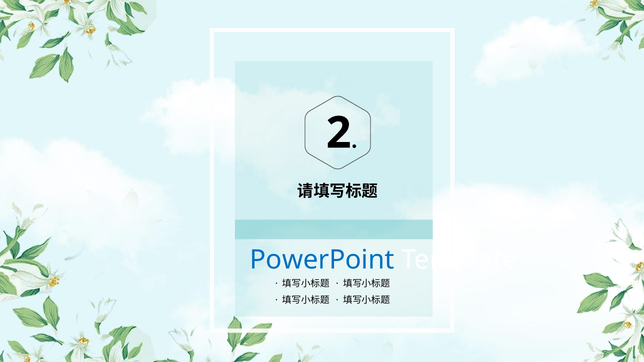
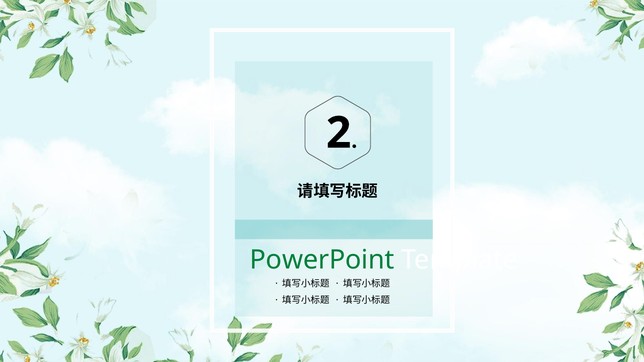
PowerPoint colour: blue -> green (322, 260)
